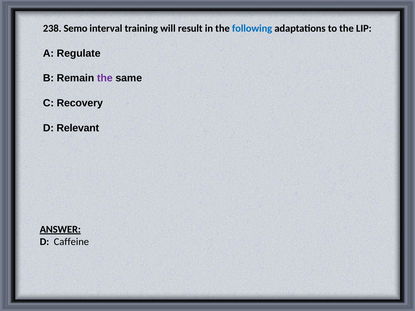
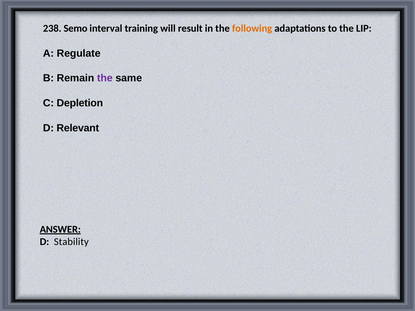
following colour: blue -> orange (252, 28)
Recovery: Recovery -> Depletion (80, 103)
Caffeine: Caffeine -> Stability (71, 242)
